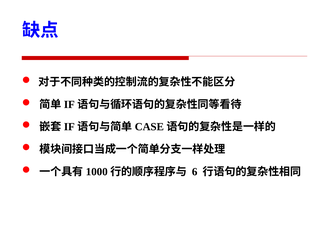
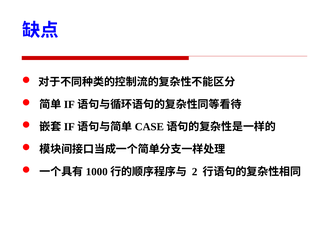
6: 6 -> 2 (195, 172)
